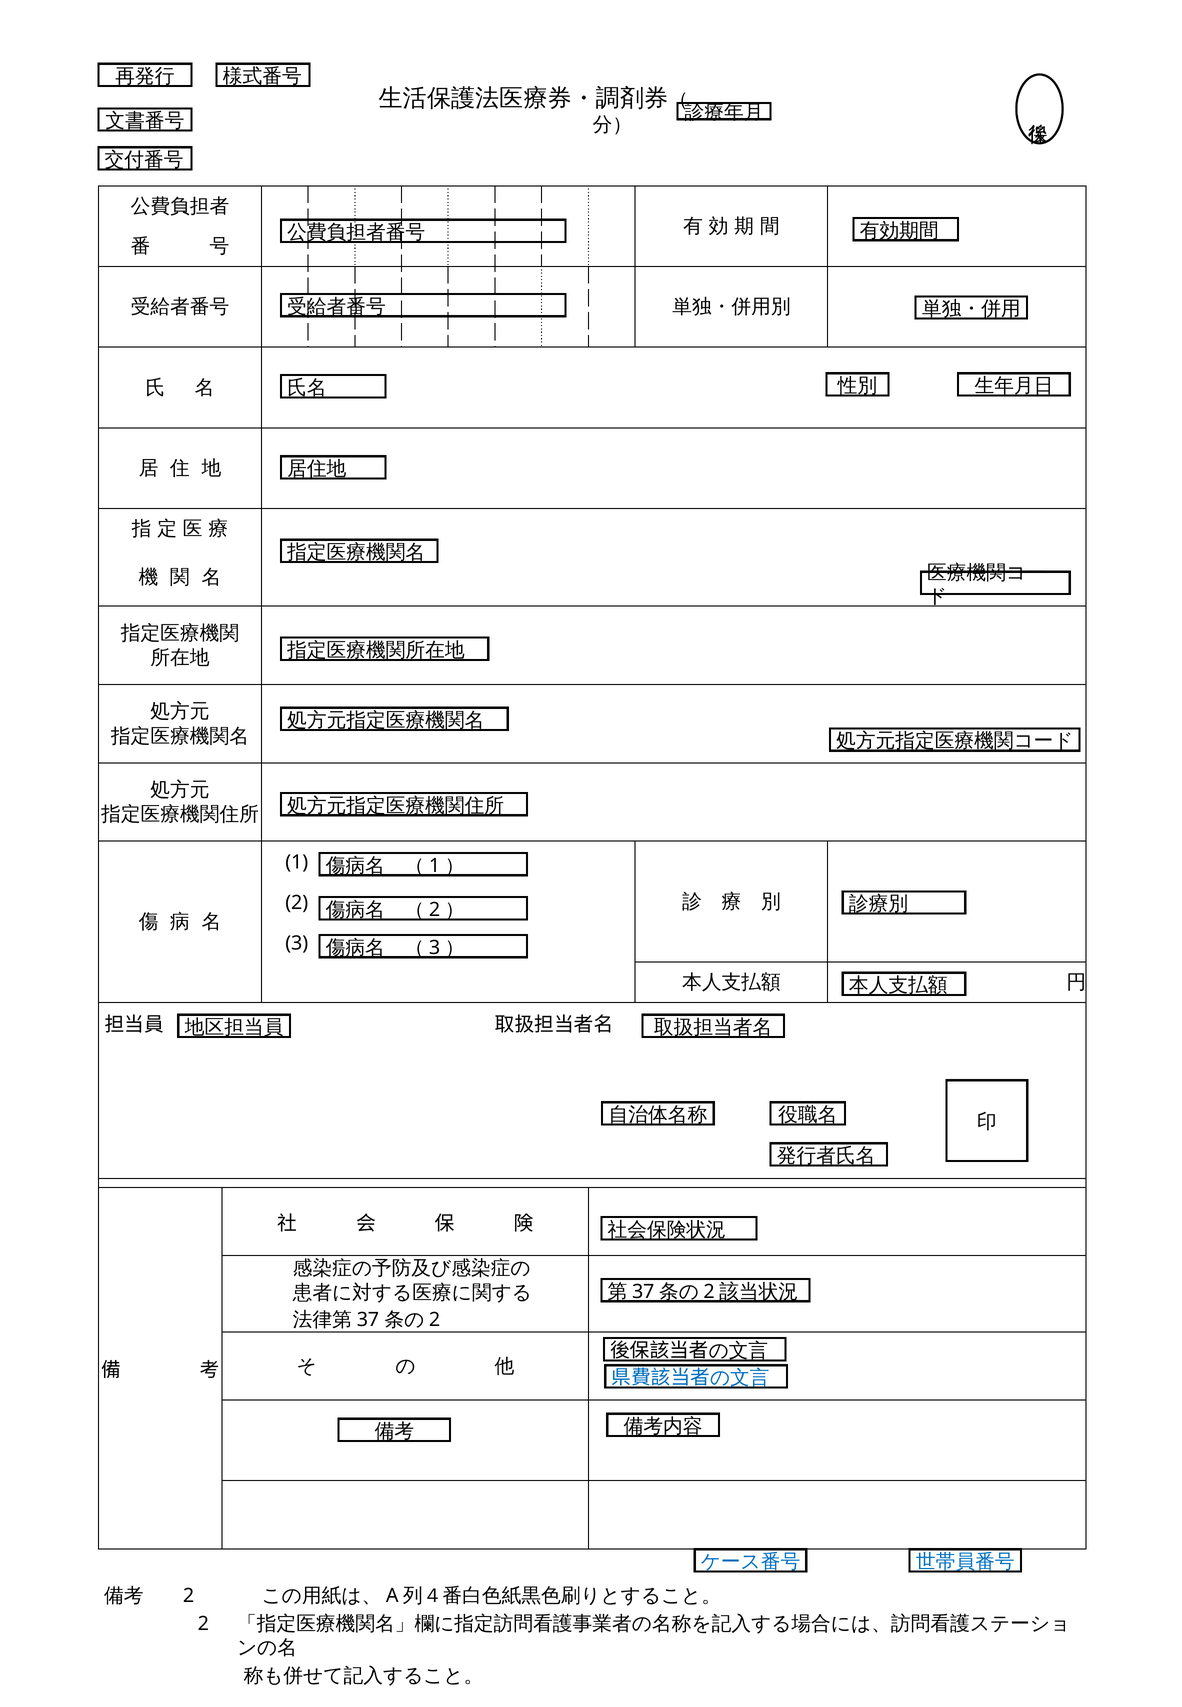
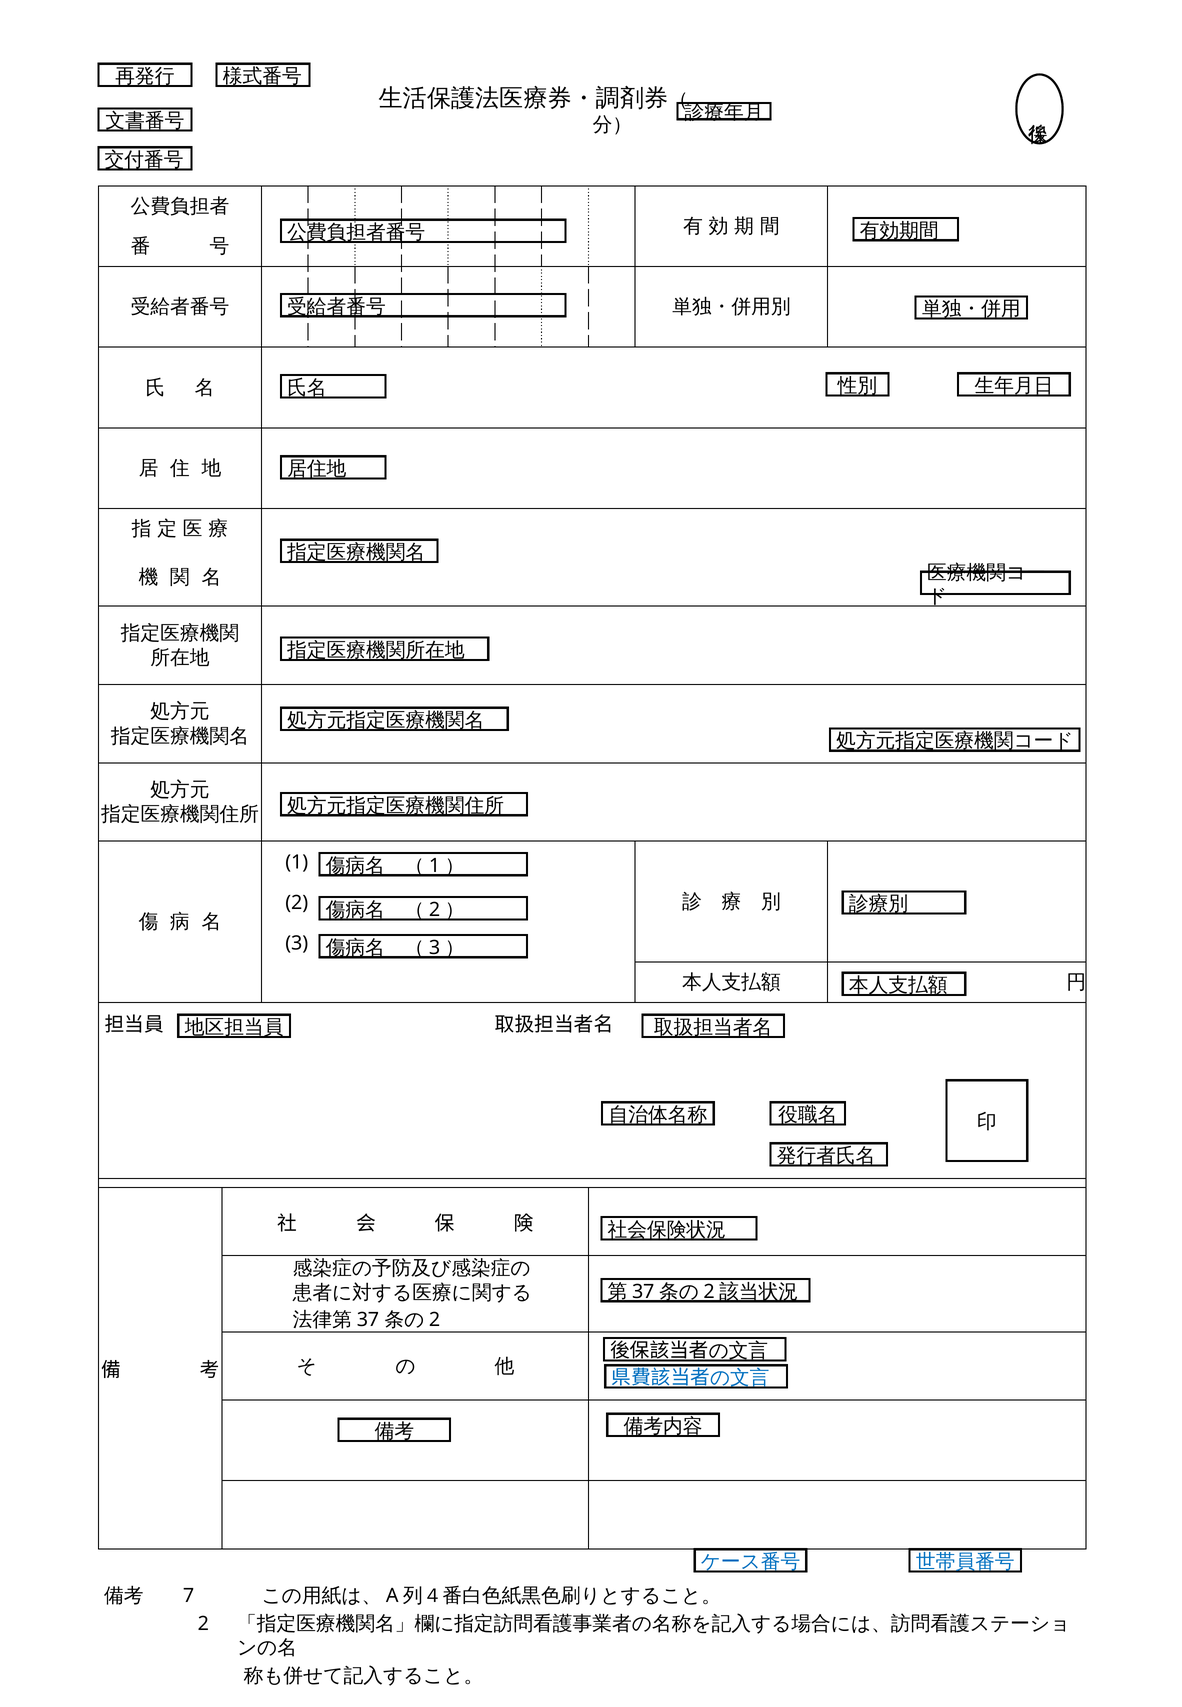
2: 2 -> 7 (189, 1596)
